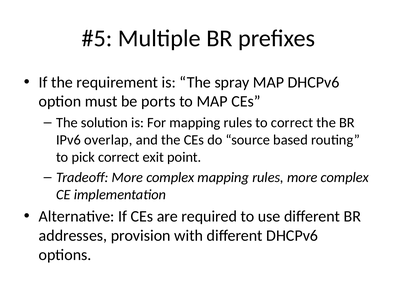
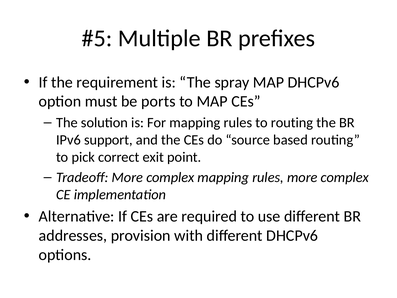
to correct: correct -> routing (292, 123)
overlap: overlap -> support (108, 140)
